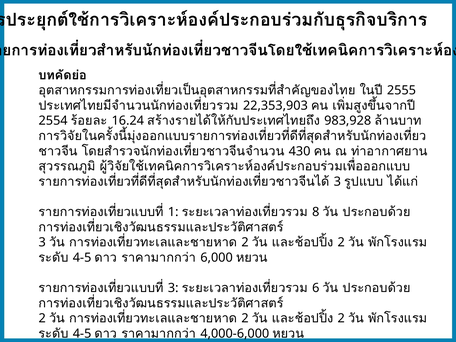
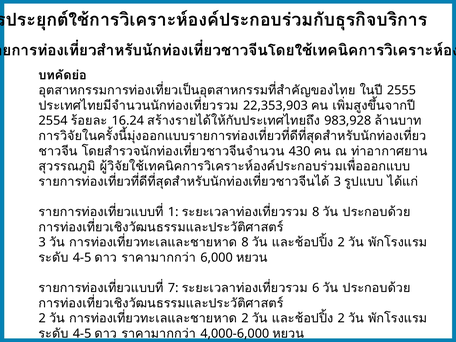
2: 2 -> 8 (245, 242)
3: 3 -> 7 (173, 288)
